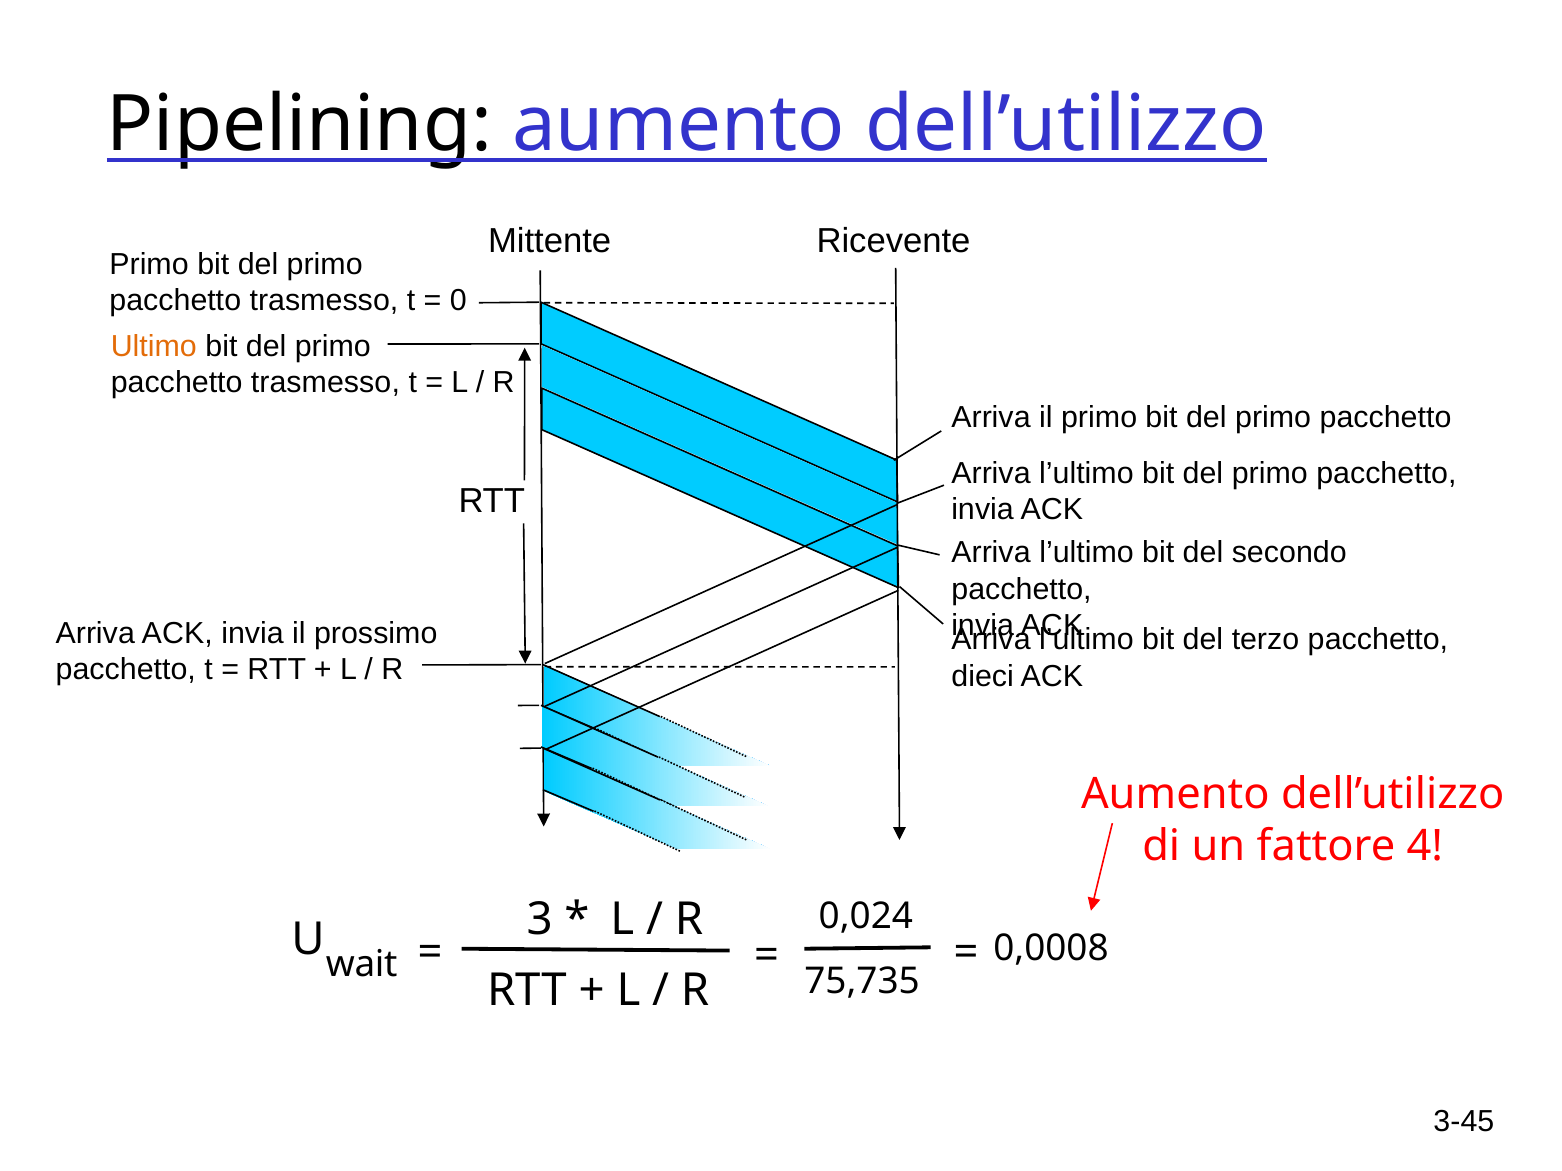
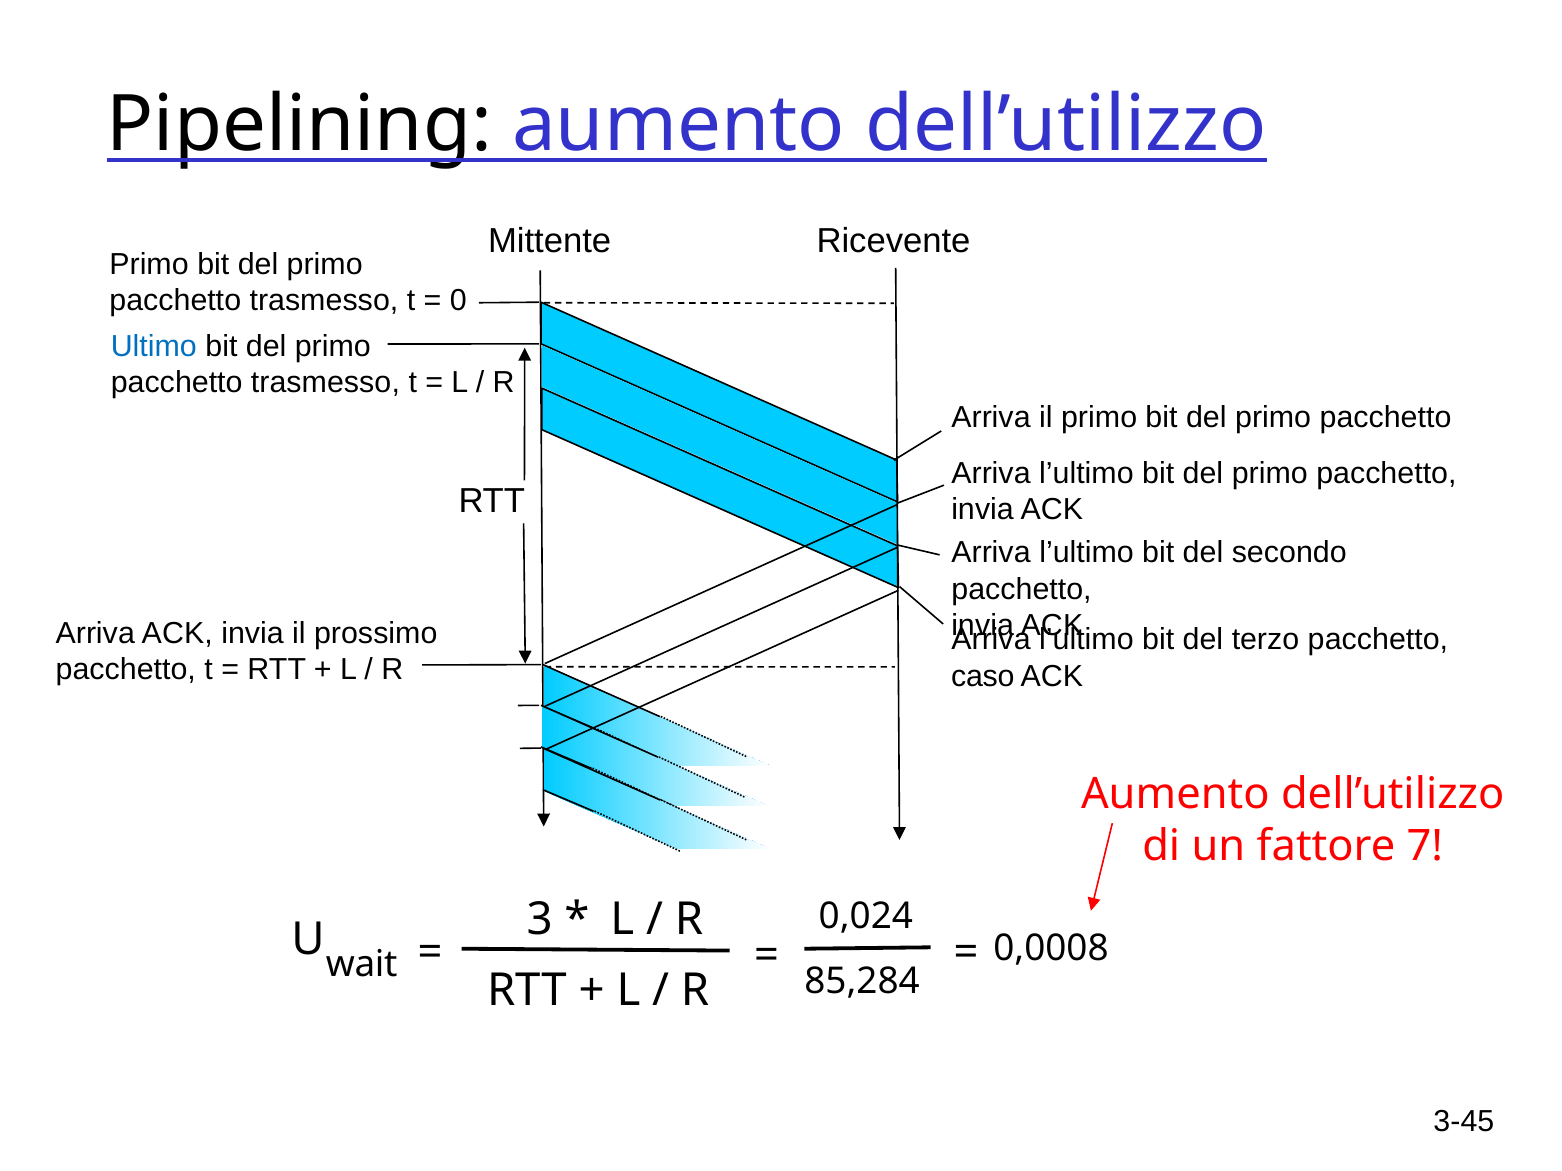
Ultimo colour: orange -> blue (154, 347)
dieci: dieci -> caso (983, 676)
4: 4 -> 7 (1425, 847)
75,735: 75,735 -> 85,284 (862, 982)
